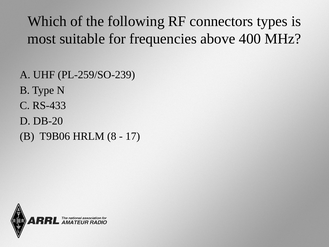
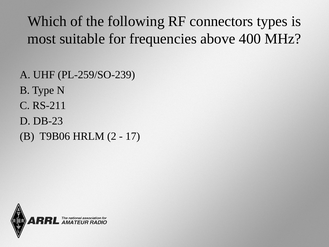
RS-433: RS-433 -> RS-211 (49, 105)
DB-20: DB-20 -> DB-23 (48, 121)
8: 8 -> 2 (112, 136)
